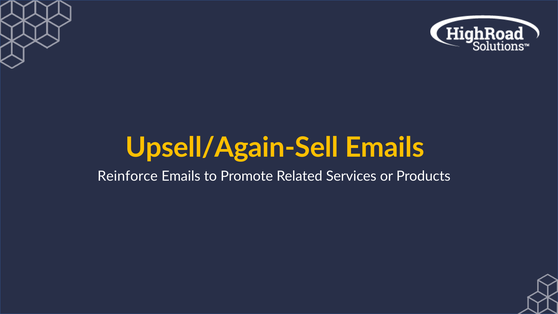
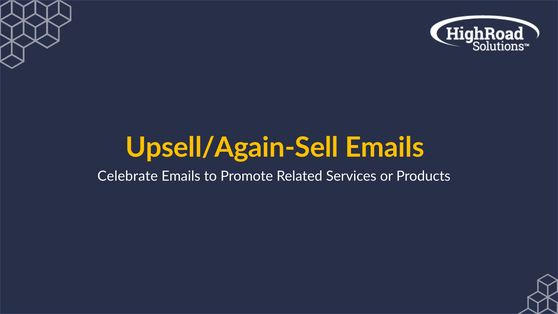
Reinforce: Reinforce -> Celebrate (128, 176)
